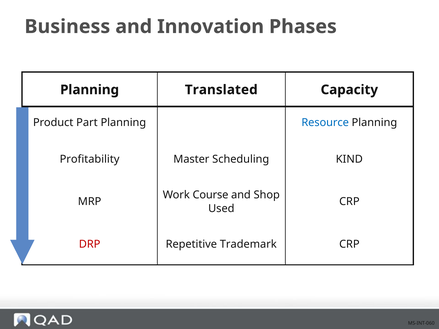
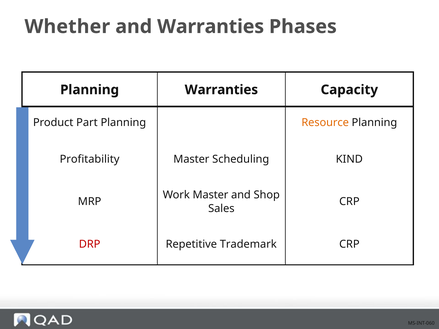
Business: Business -> Whether (67, 27)
and Innovation: Innovation -> Warranties (211, 27)
Planning Translated: Translated -> Warranties (221, 90)
Resource colour: blue -> orange (325, 123)
Work Course: Course -> Master (210, 195)
Used: Used -> Sales (221, 209)
